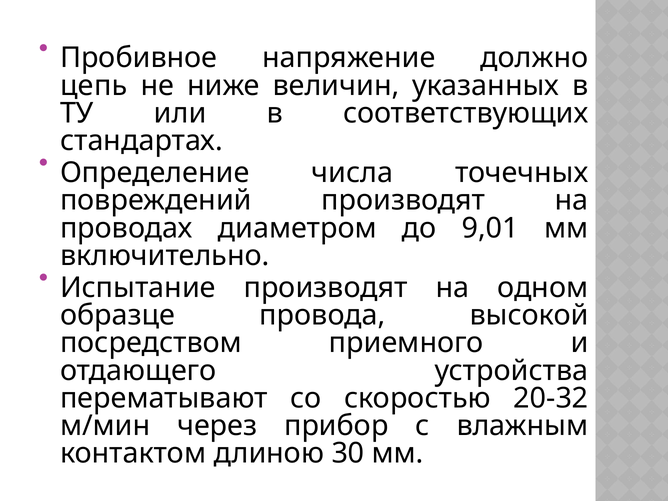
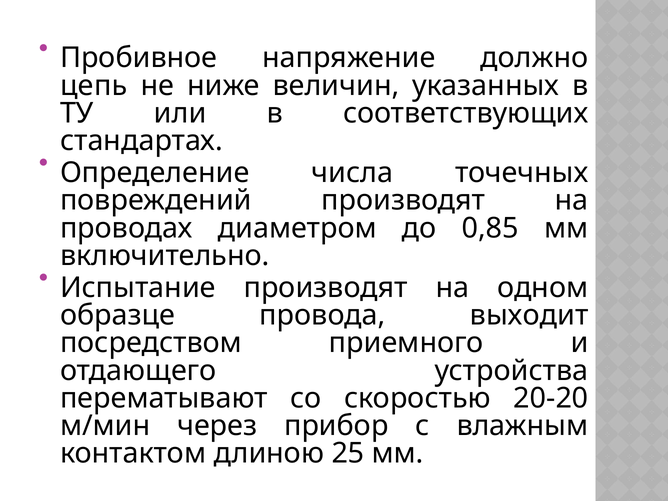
9,01: 9,01 -> 0,85 (490, 228)
высокой: высокой -> выходит (529, 315)
20-32: 20-32 -> 20-20 (551, 398)
30: 30 -> 25 (348, 453)
